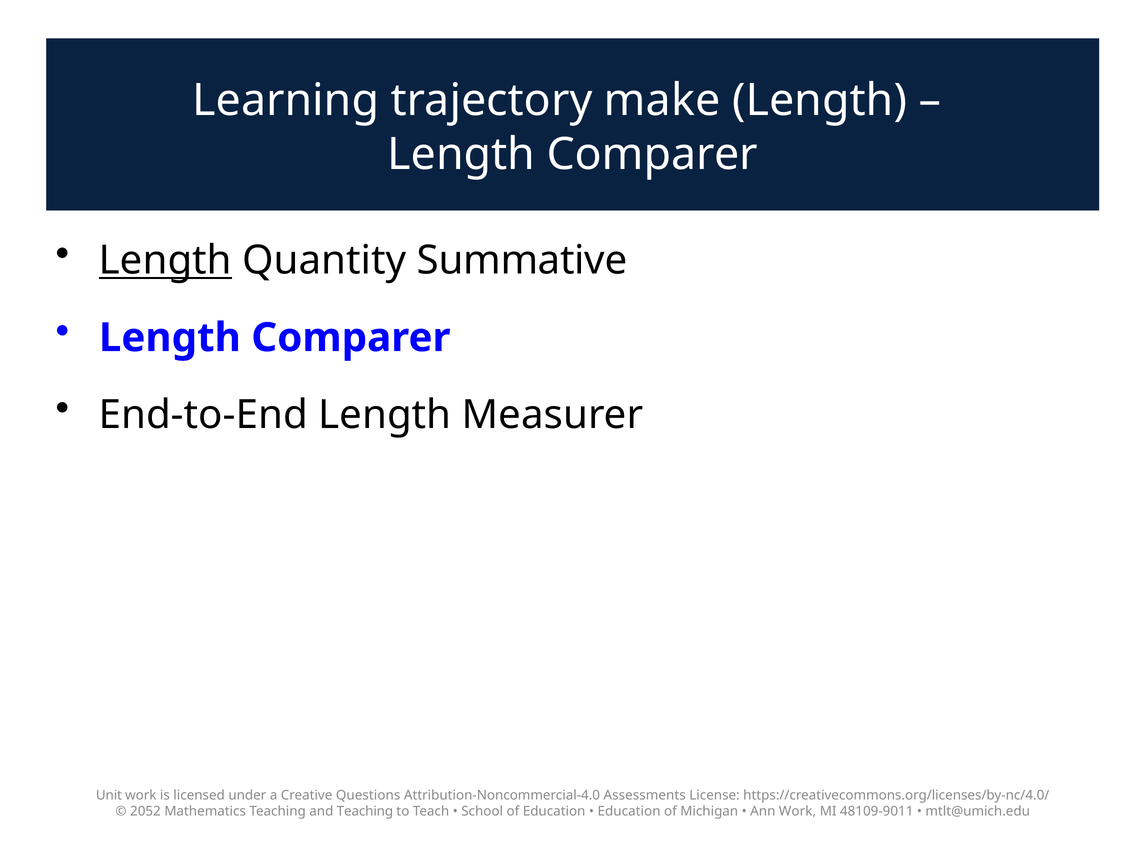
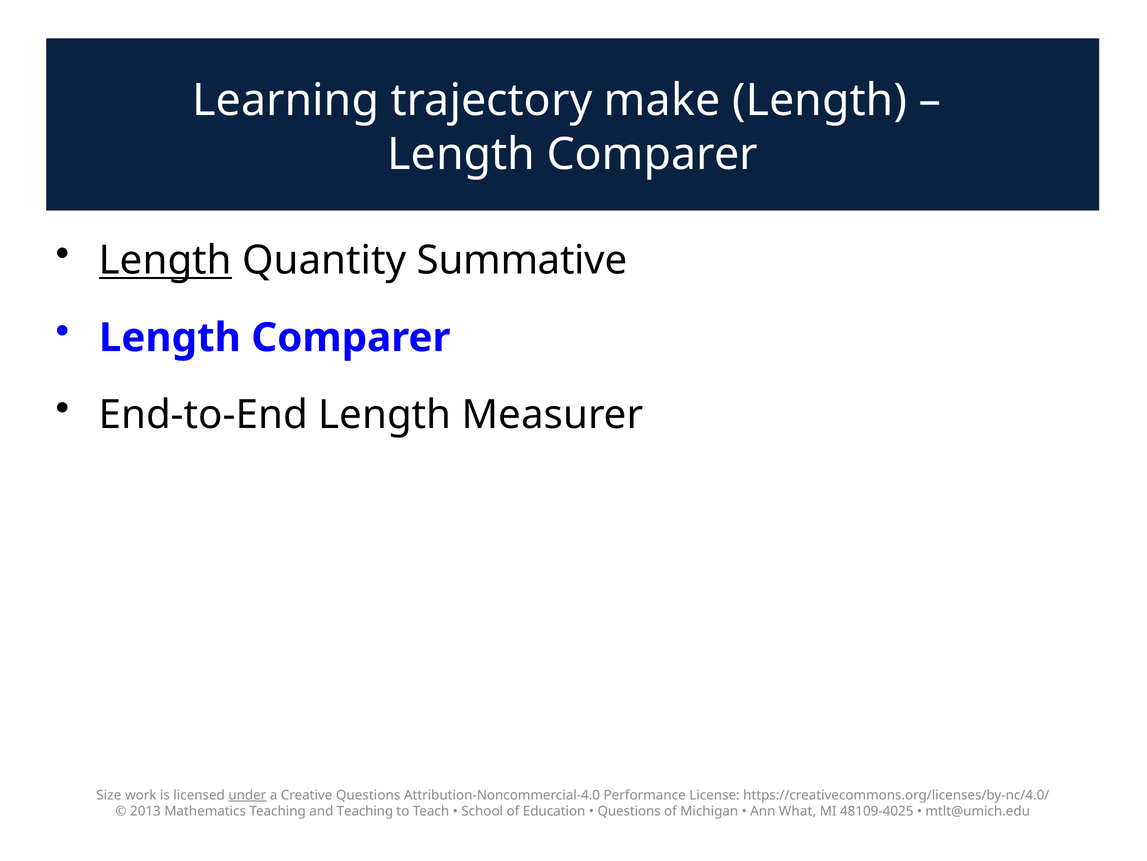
Unit: Unit -> Size (109, 795)
under underline: none -> present (247, 795)
Assessments: Assessments -> Performance (645, 795)
2052: 2052 -> 2013 (145, 811)
Education: Education -> Questions (629, 811)
Ann Work: Work -> What (798, 811)
48109-9011: 48109-9011 -> 48109-4025 (877, 811)
